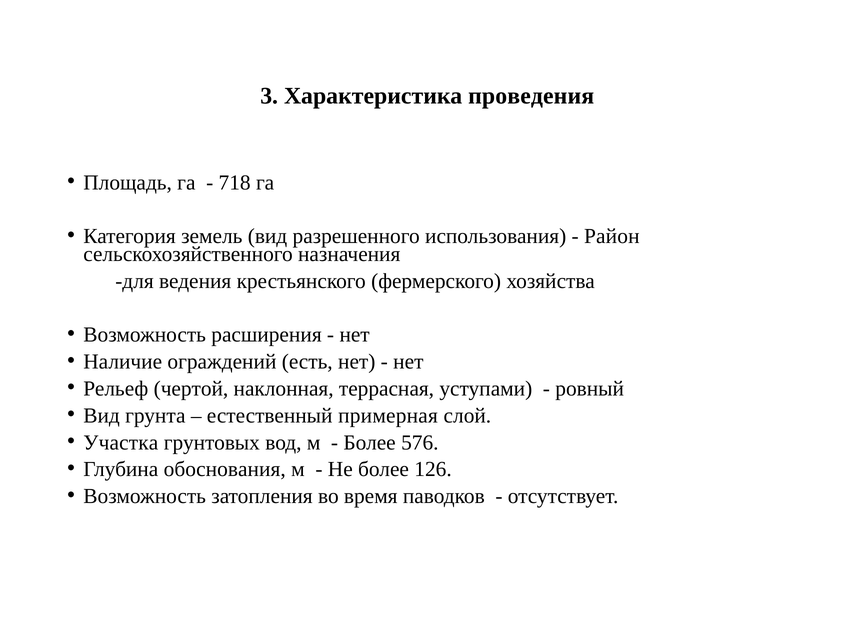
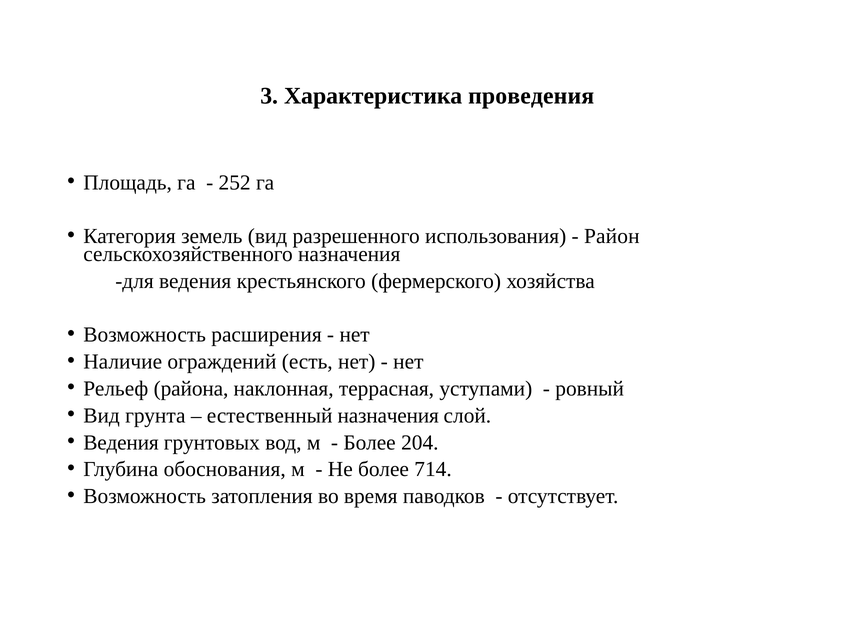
718: 718 -> 252 (235, 182)
чертой: чертой -> района (191, 388)
естественный примерная: примерная -> назначения (388, 415)
Участка: Участка -> Ведения (121, 442)
576: 576 -> 204 (420, 442)
126: 126 -> 714 (433, 469)
